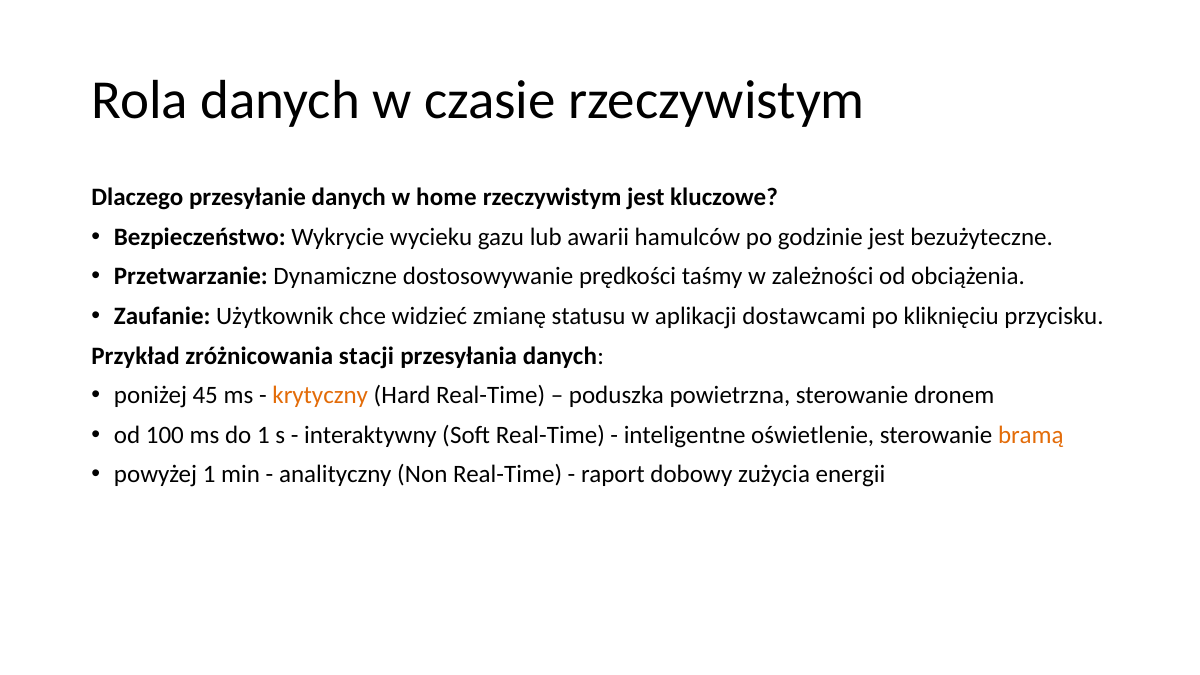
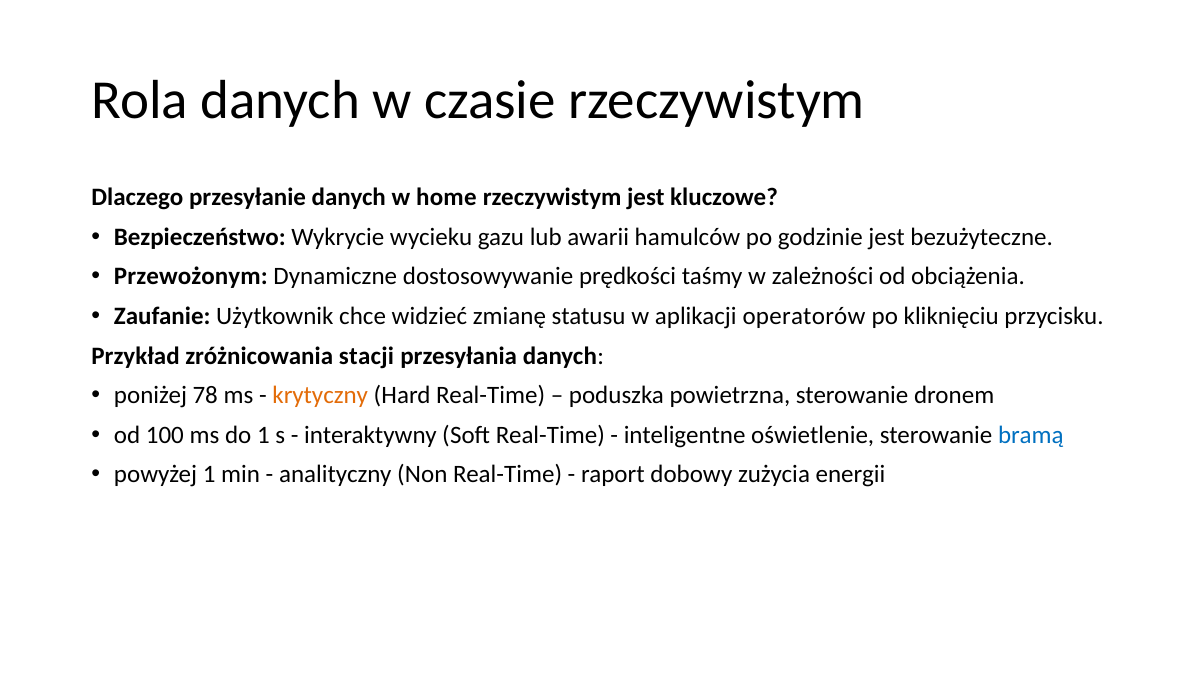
Przetwarzanie: Przetwarzanie -> Przewożonym (191, 277)
dostawcami: dostawcami -> operatorów (804, 316)
45: 45 -> 78 (205, 395)
bramą colour: orange -> blue (1031, 435)
